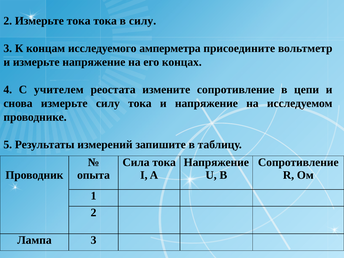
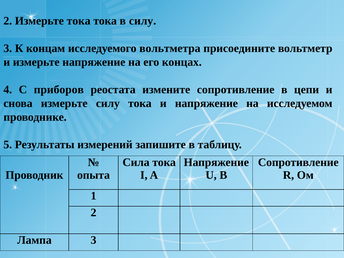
амперметра: амперметра -> вольтметра (170, 48)
учителем: учителем -> приборов (59, 90)
